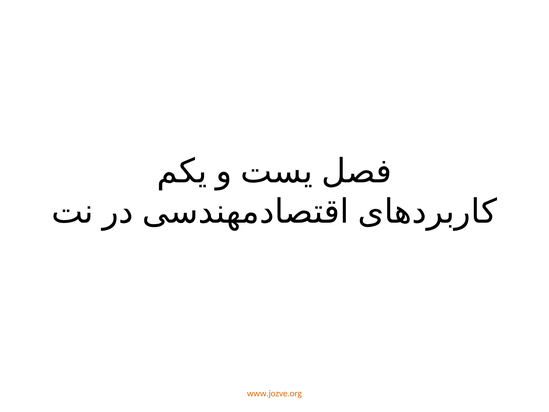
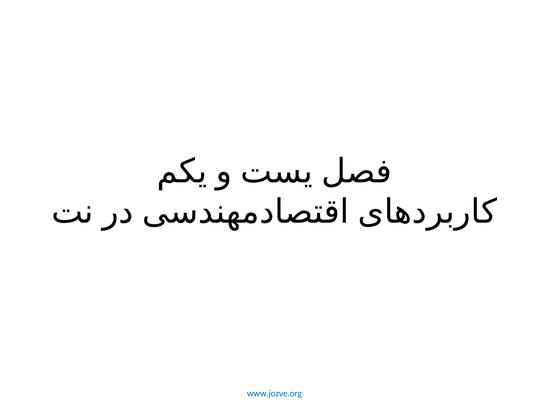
www.jozve.org colour: orange -> blue (274, 393)
